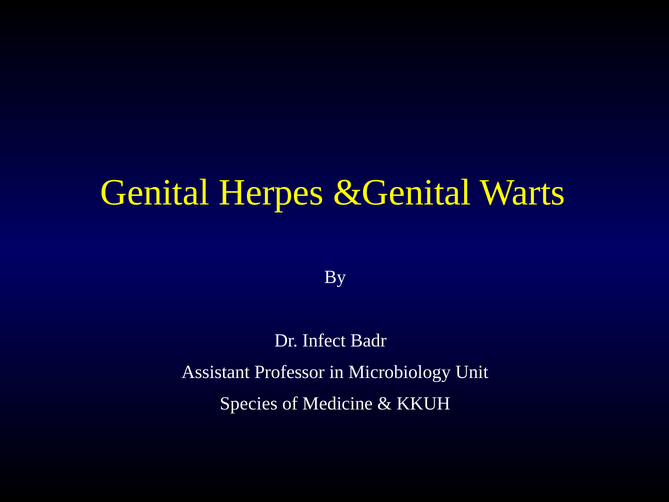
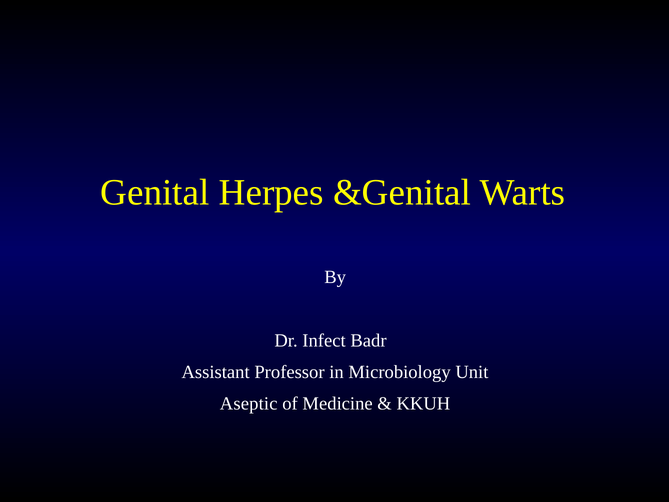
Species: Species -> Aseptic (249, 404)
